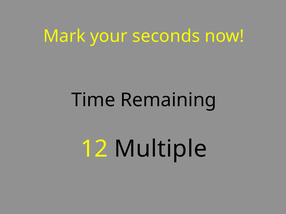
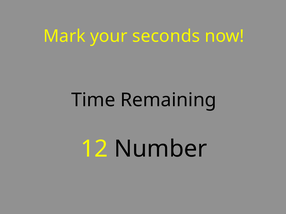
Multiple: Multiple -> Number (161, 149)
